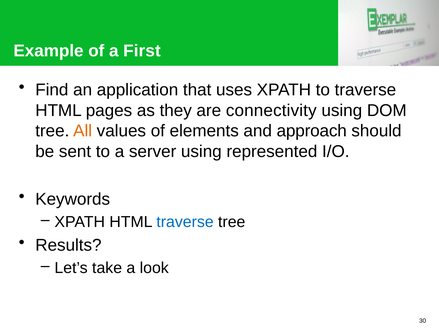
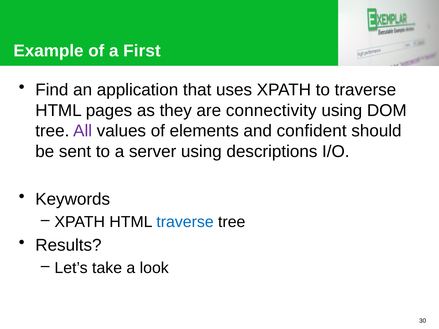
All colour: orange -> purple (83, 131)
approach: approach -> confident (312, 131)
represented: represented -> descriptions (272, 152)
